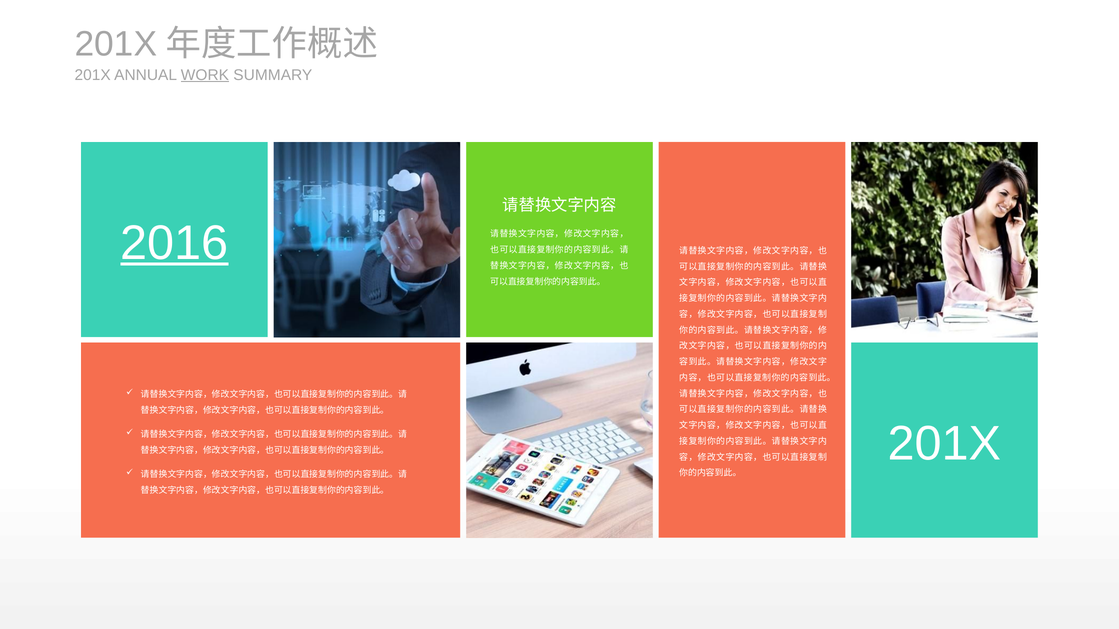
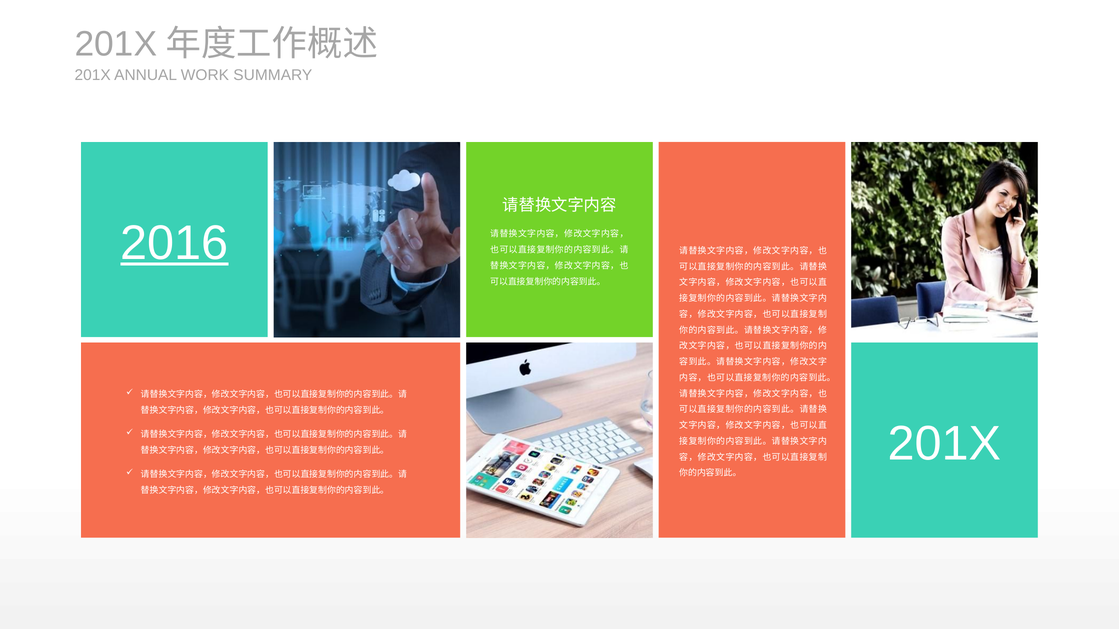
WORK underline: present -> none (205, 75)
